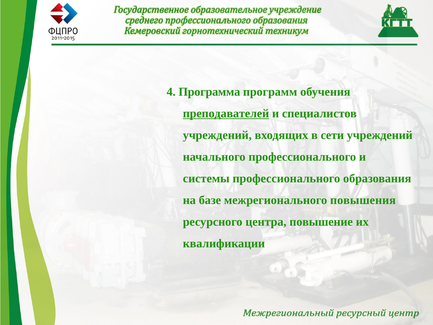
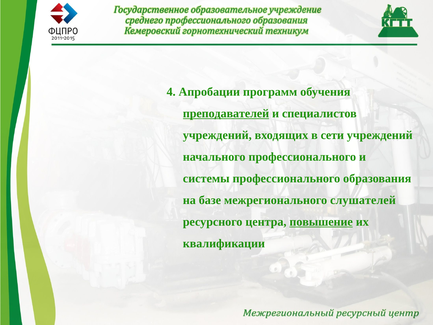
Программа: Программа -> Апробации (209, 92)
повышения: повышения -> слушателей (363, 200)
повышение underline: none -> present (321, 222)
